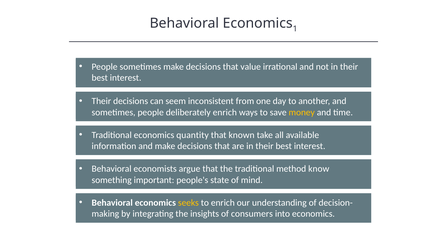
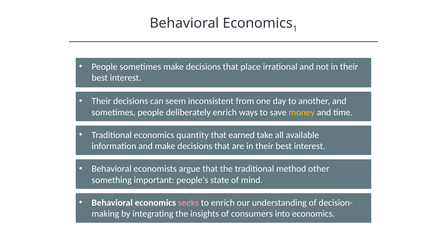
value: value -> place (251, 67)
known: known -> earned (242, 135)
know: know -> other (319, 169)
seeks colour: yellow -> pink (188, 203)
